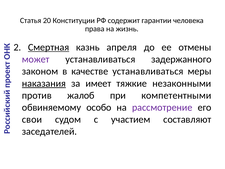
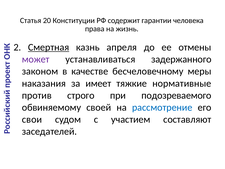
качестве устанавливаться: устанавливаться -> бесчеловечному (148, 71)
наказания underline: present -> none (44, 83)
незаконными: незаконными -> нормативные (182, 83)
жалоб: жалоб -> строго (81, 95)
компетентными: компетентными -> подозреваемого (176, 95)
особо: особо -> своей (99, 107)
рассмотрение colour: purple -> blue (162, 107)
